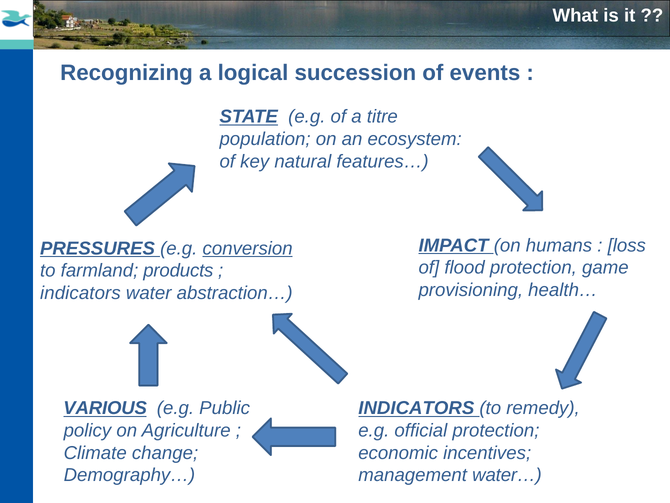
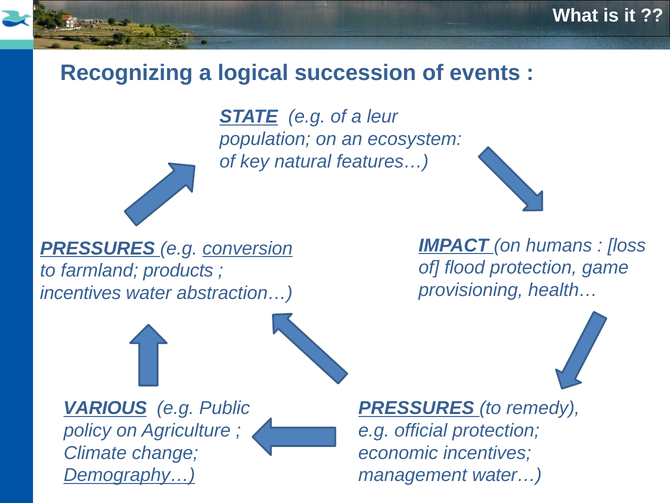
titre: titre -> leur (382, 117)
indicators: indicators -> incentives (81, 293)
INDICATORS: INDICATORS -> PRESSURES (416, 408)
Demography… underline: none -> present (129, 475)
